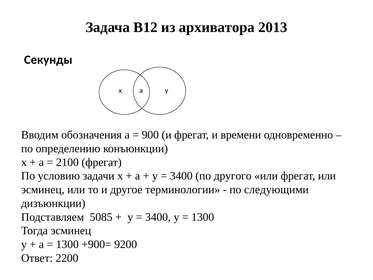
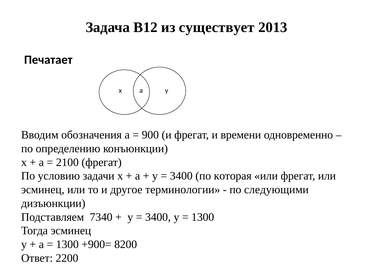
архиватора: архиватора -> существует (217, 27)
Секунды: Секунды -> Печатает (48, 60)
другого: другого -> которая (233, 176)
5085: 5085 -> 7340 (101, 217)
9200: 9200 -> 8200 (126, 244)
